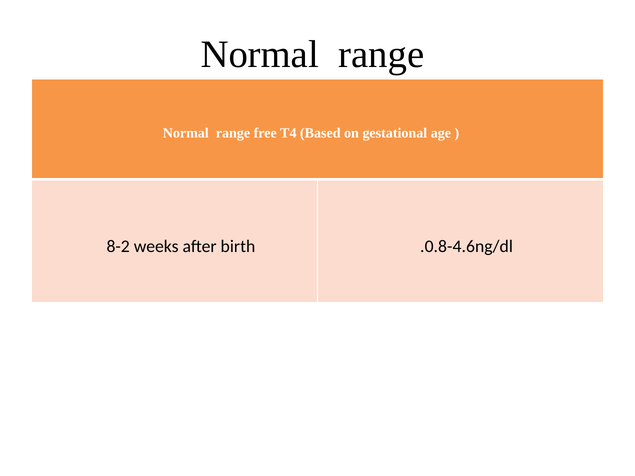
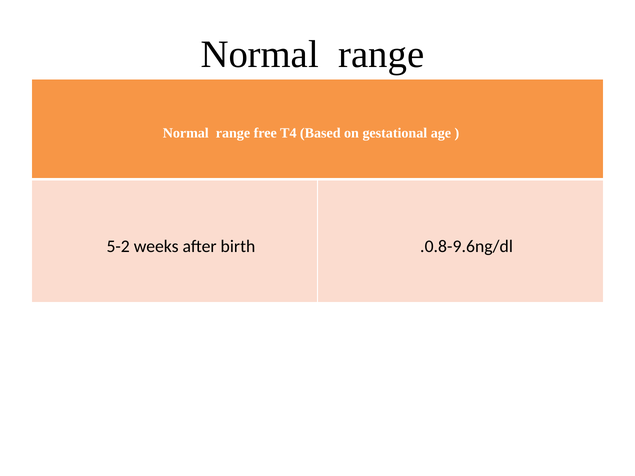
8-2: 8-2 -> 5-2 (118, 247)
.0.8-4.6ng/dl: .0.8-4.6ng/dl -> .0.8-9.6ng/dl (467, 247)
